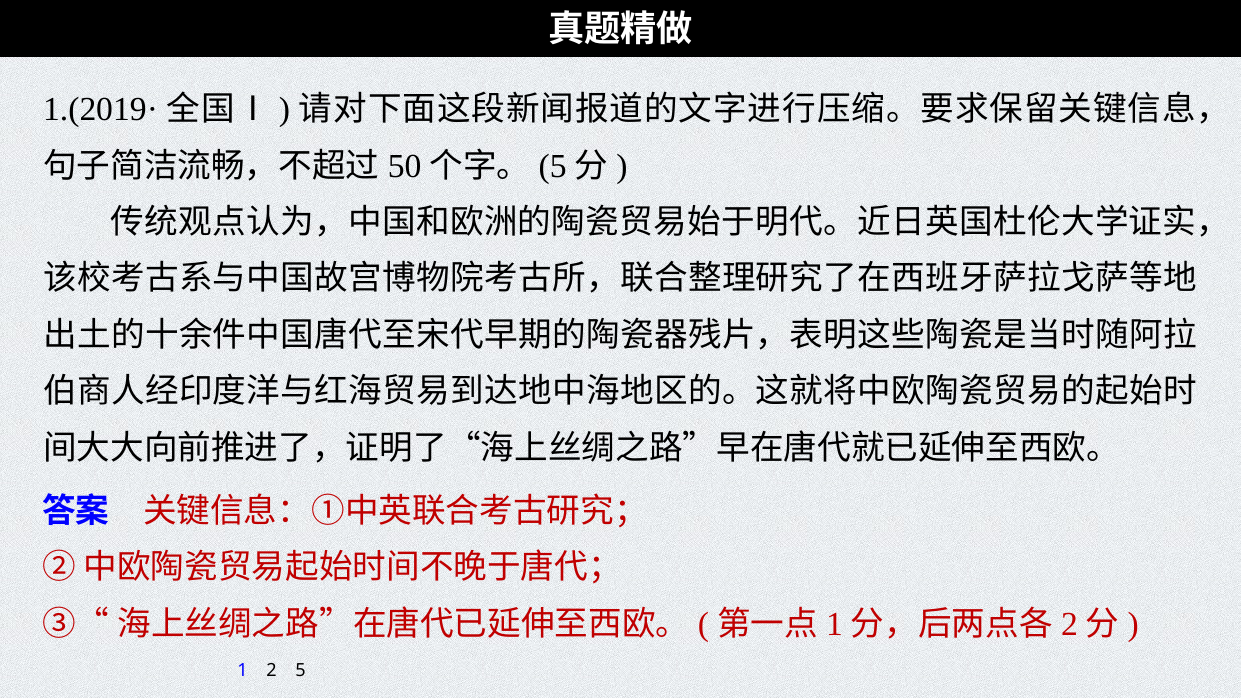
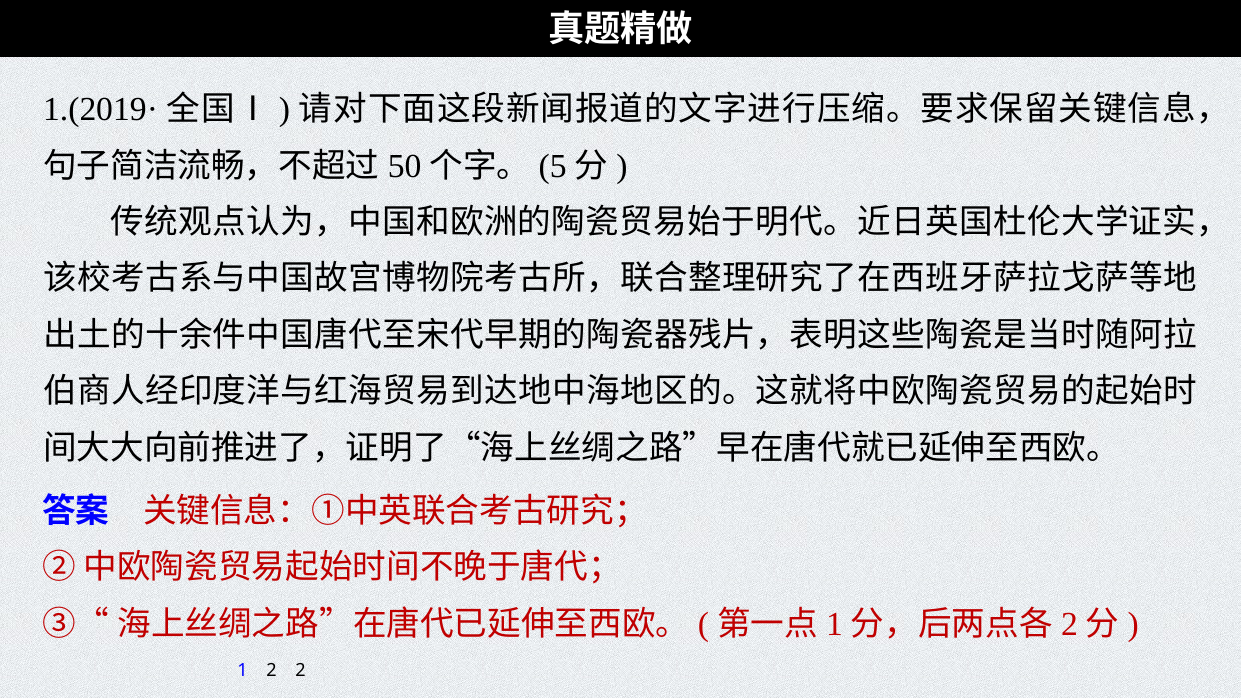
2 5: 5 -> 2 (301, 671)
